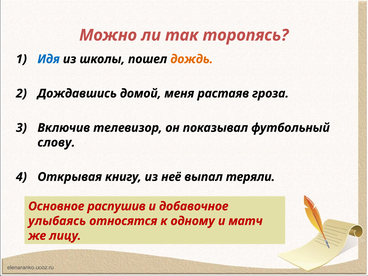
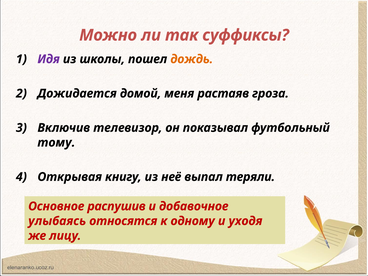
торопясь: торопясь -> суффиксы (246, 35)
Идя colour: blue -> purple (49, 59)
Дождавшись: Дождавшись -> Дожидается (77, 93)
слову: слову -> тому (56, 143)
матч: матч -> уходя (245, 221)
